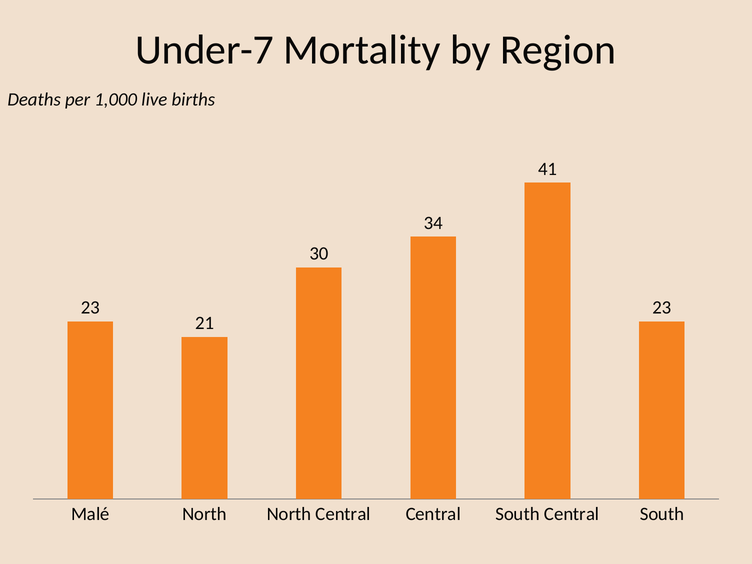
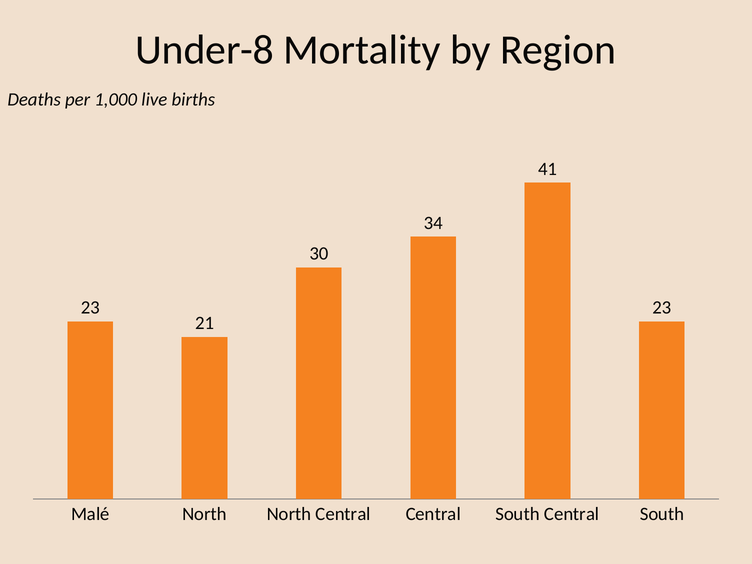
Under-7: Under-7 -> Under-8 (205, 50)
